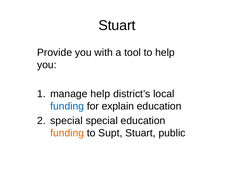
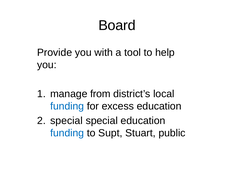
Stuart: Stuart -> Board (117, 25)
manage help: help -> from (100, 94)
explain: explain -> excess (118, 106)
funding colour: orange -> blue (67, 133)
